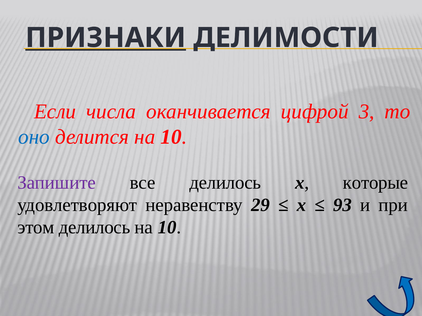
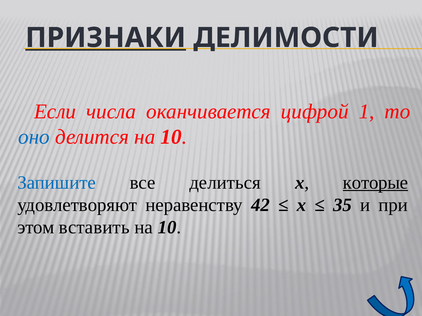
3: 3 -> 1 (367, 112)
Запишите colour: purple -> blue (57, 183)
все делилось: делилось -> делиться (225, 183)
которые underline: none -> present (376, 183)
29: 29 -> 42 (261, 205)
93: 93 -> 35 (342, 205)
этом делилось: делилось -> вставить (94, 228)
